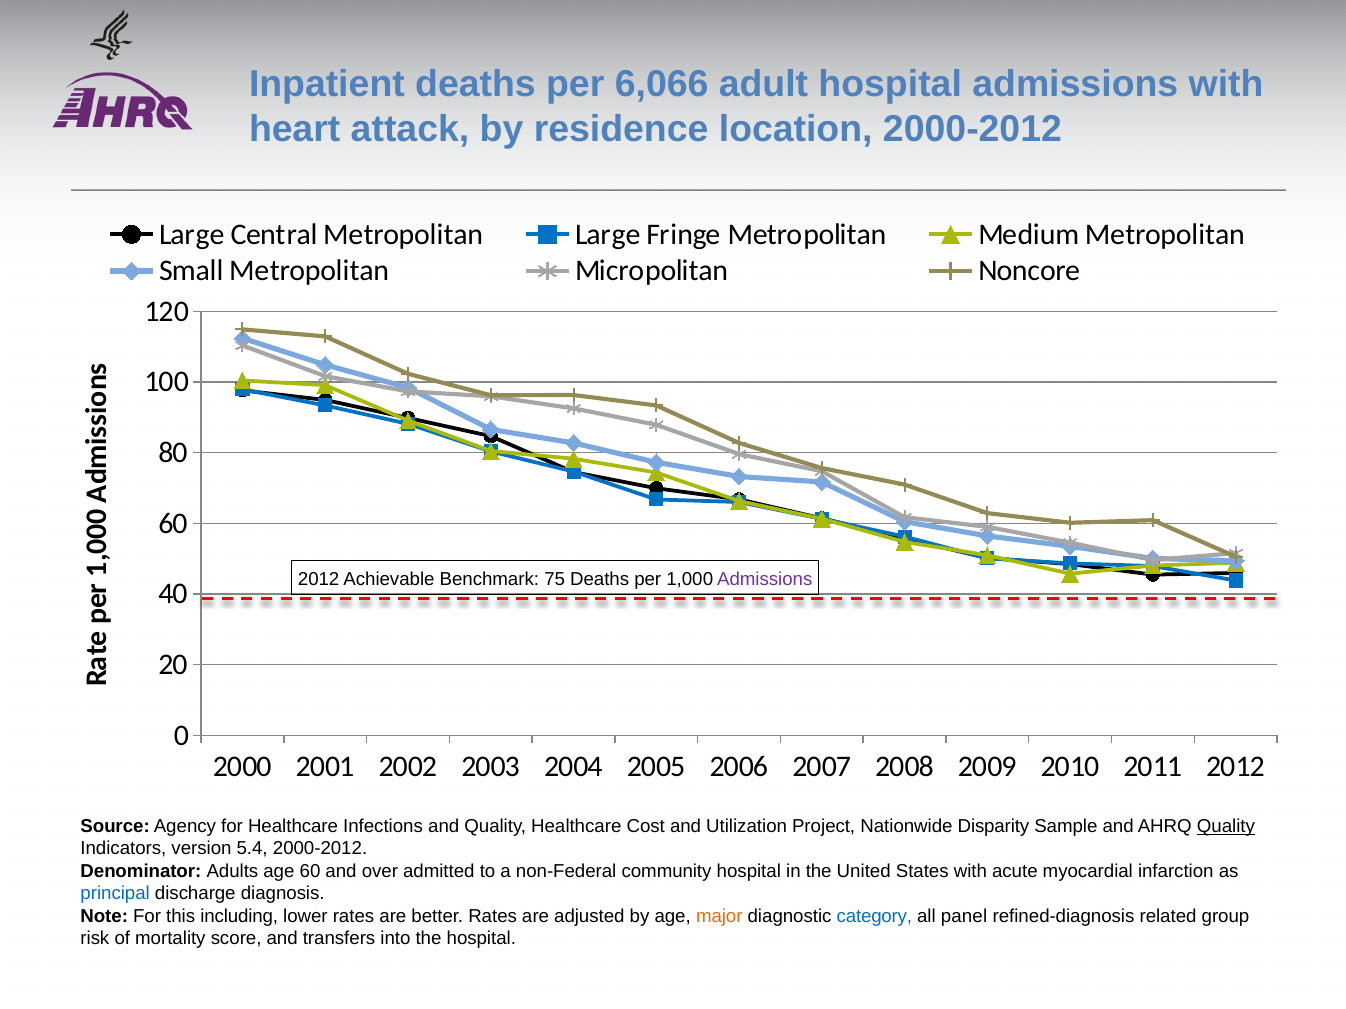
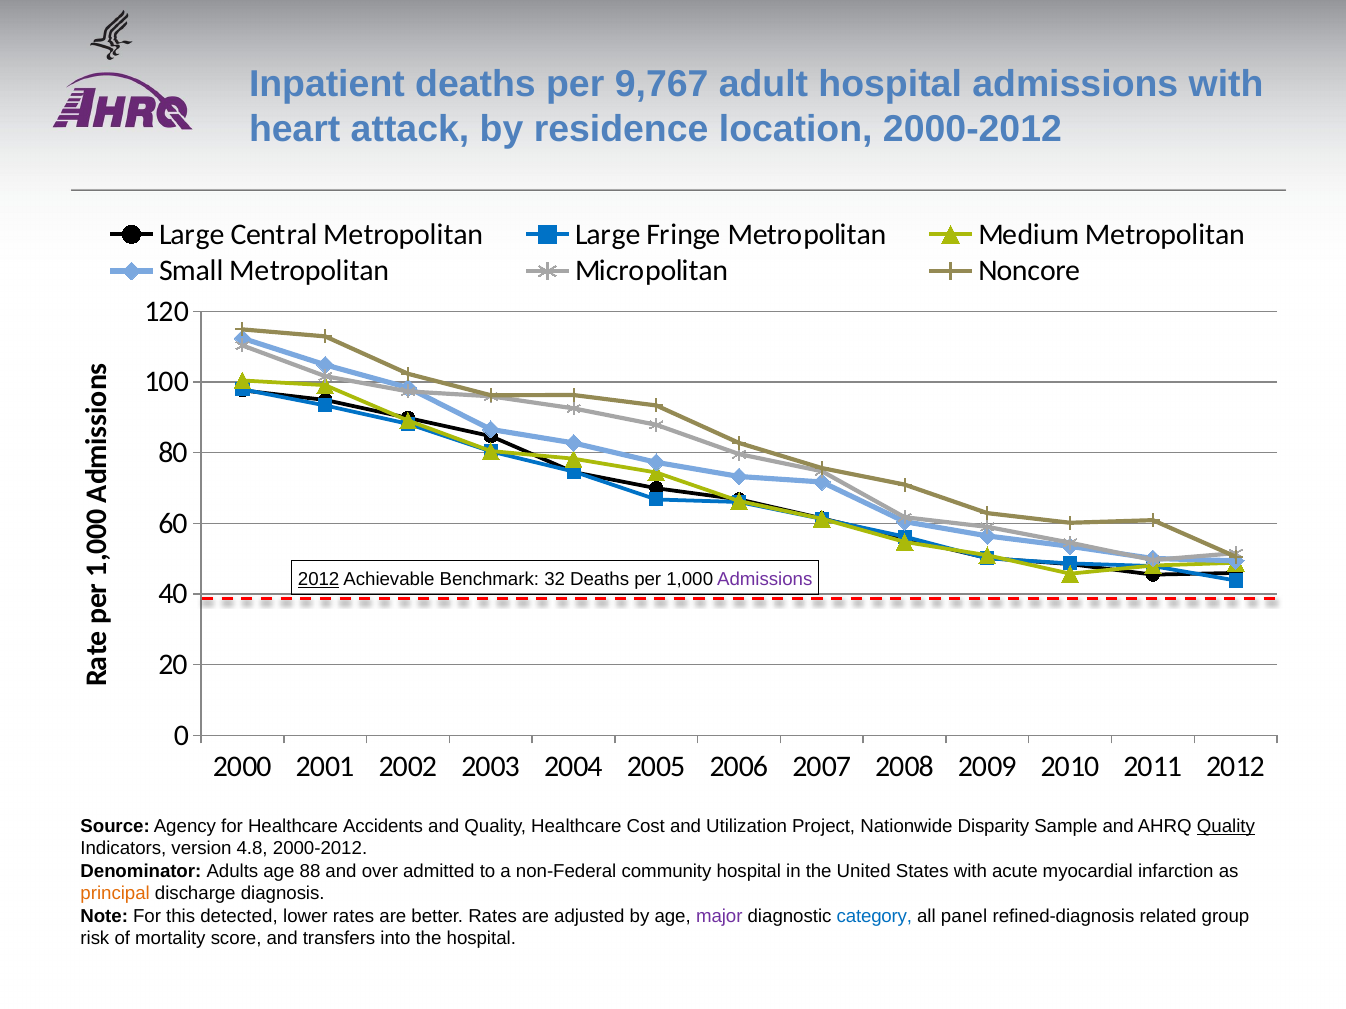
6,066: 6,066 -> 9,767 (662, 84)
2012 underline: none -> present (319, 580)
75: 75 -> 32 (555, 580)
Infections: Infections -> Accidents (383, 827)
5.4: 5.4 -> 4.8 (252, 849)
age 60: 60 -> 88 (310, 872)
principal colour: blue -> orange (115, 894)
including: including -> detected (239, 917)
major colour: orange -> purple (719, 917)
